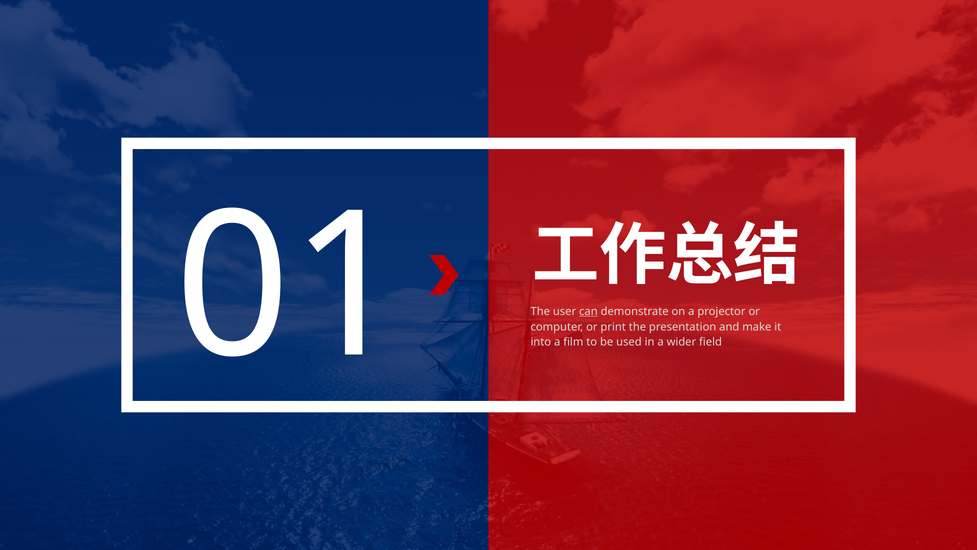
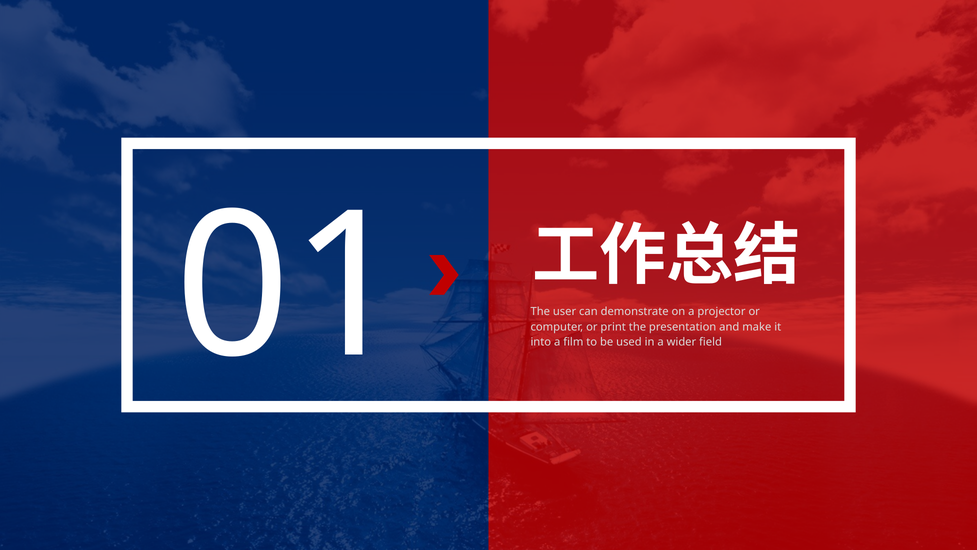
can underline: present -> none (588, 311)
